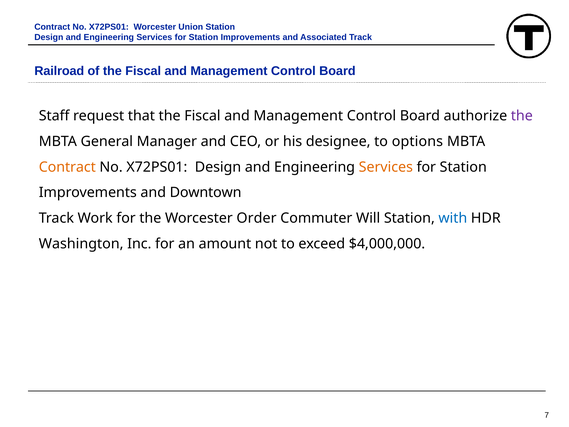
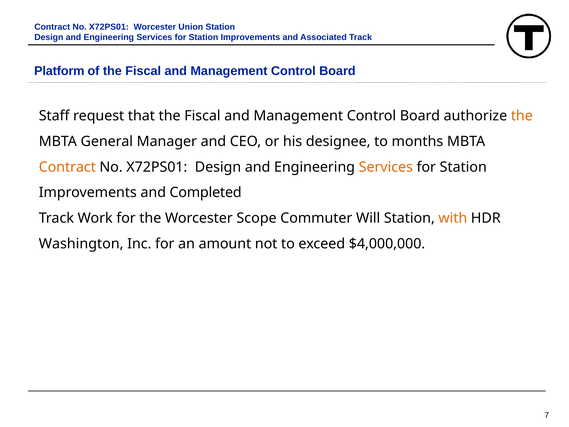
Railroad: Railroad -> Platform (59, 71)
the colour: purple -> orange (522, 116)
options: options -> months (417, 141)
Downtown: Downtown -> Completed (206, 192)
Order: Order -> Scope (257, 218)
with colour: blue -> orange (453, 218)
